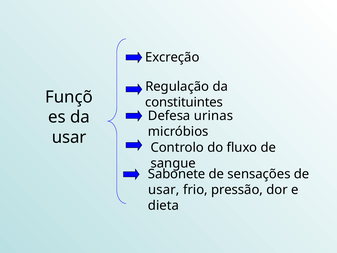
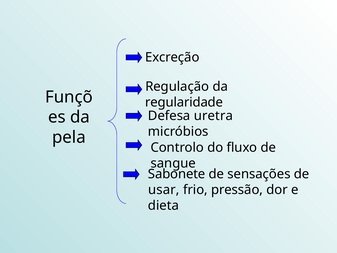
constituintes: constituintes -> regularidade (184, 102)
urinas: urinas -> uretra (213, 116)
usar: usar -> pela (69, 137)
